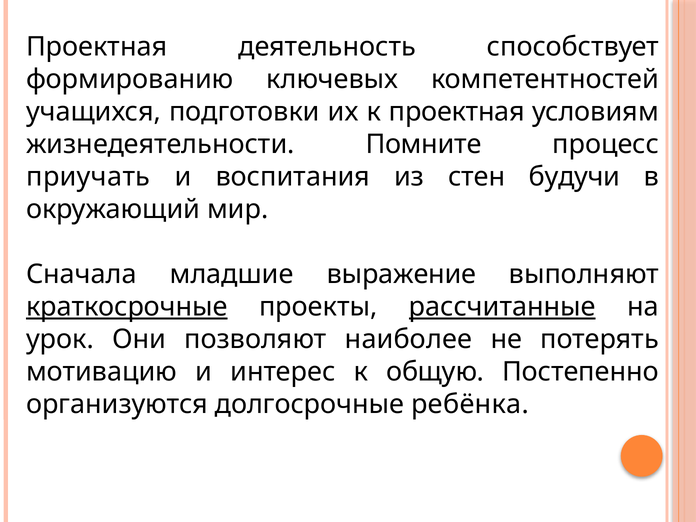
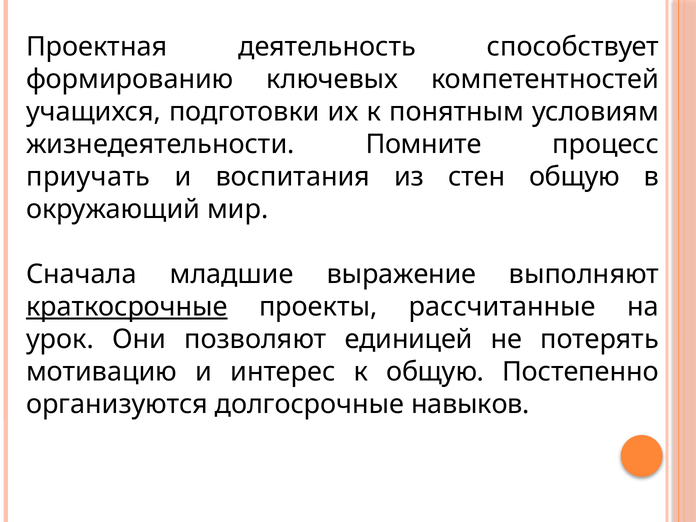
к проектная: проектная -> понятным (457, 112)
стен будучи: будучи -> общую (575, 177)
рассчитанные underline: present -> none (502, 307)
наиболее: наиболее -> единицей (409, 339)
ребёнка: ребёнка -> навыков (470, 404)
